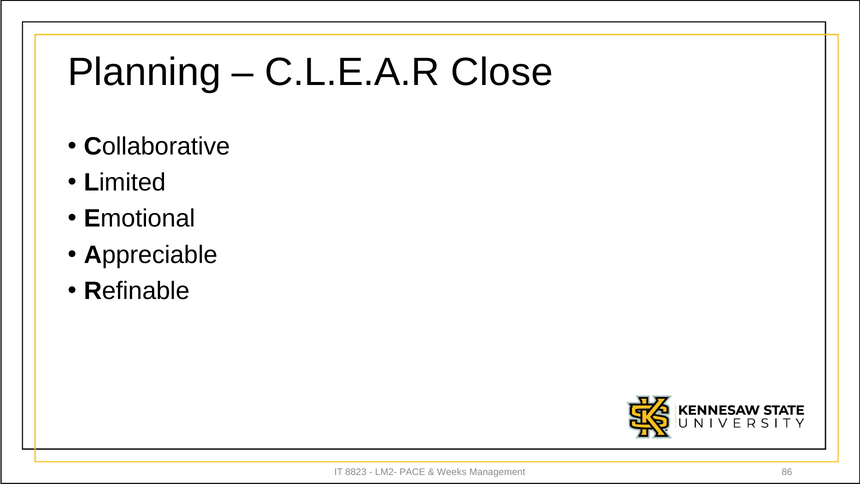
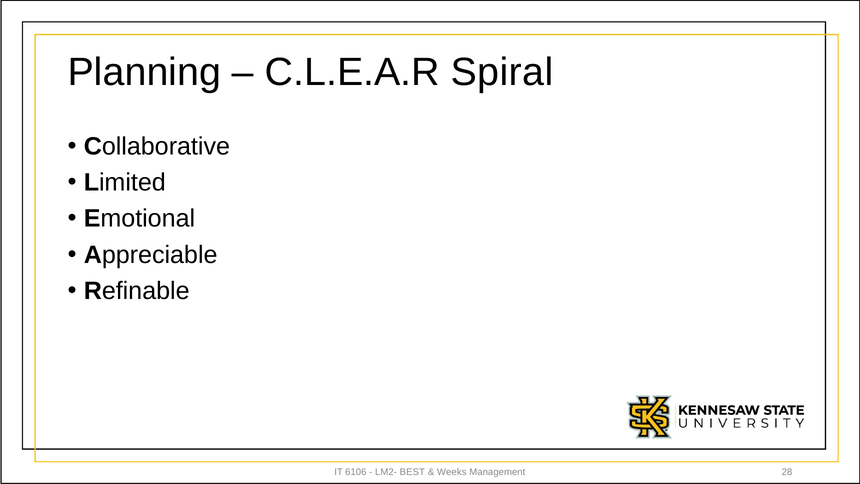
Close: Close -> Spiral (502, 72)
8823: 8823 -> 6106 (356, 472)
PACE: PACE -> BEST (412, 472)
86: 86 -> 28 (787, 472)
